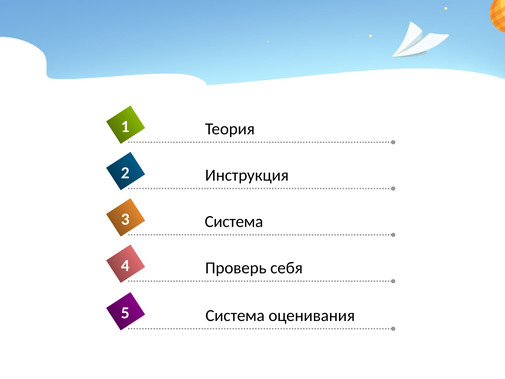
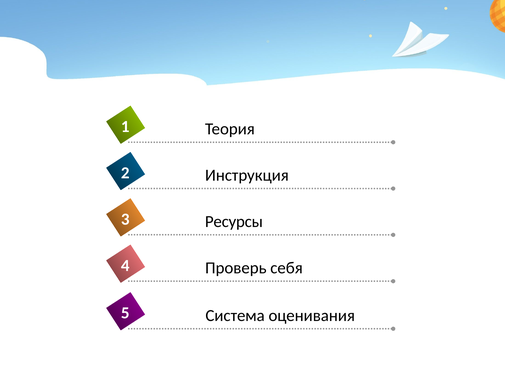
Система: Система -> Ресурсы (234, 221)
